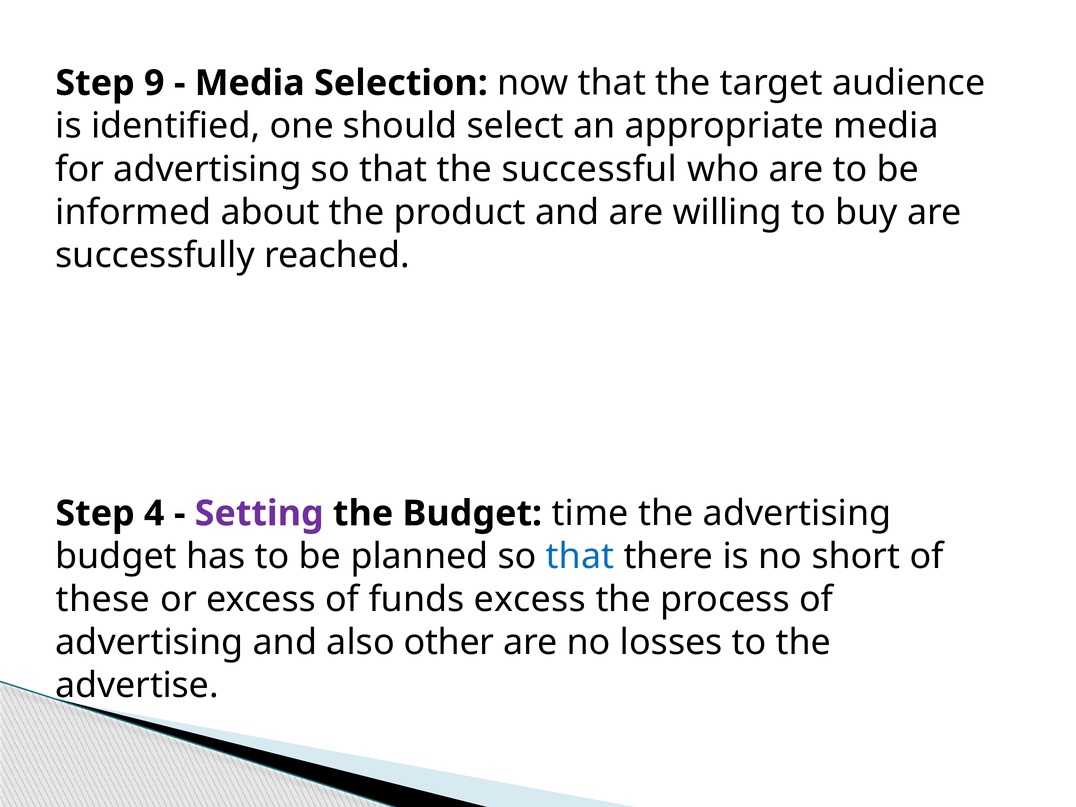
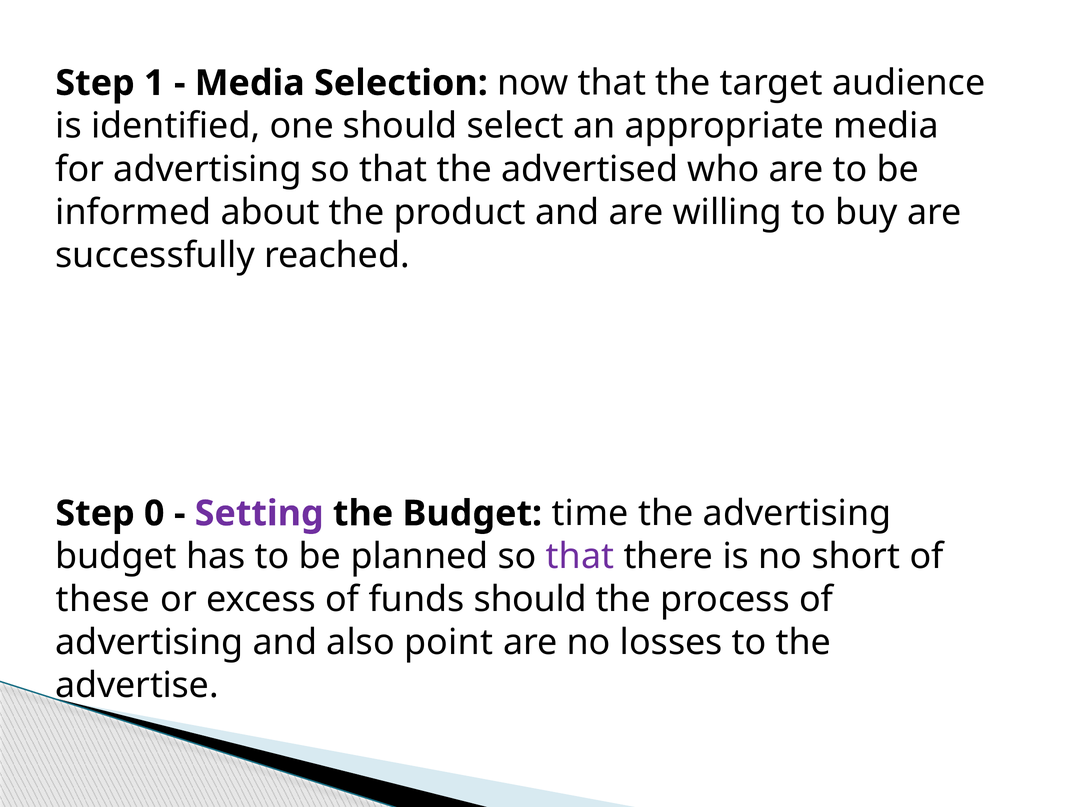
9: 9 -> 1 (154, 83)
successful: successful -> advertised (590, 169)
4: 4 -> 0 (154, 513)
that colour: blue -> purple (580, 557)
funds excess: excess -> should (530, 600)
other: other -> point (449, 643)
